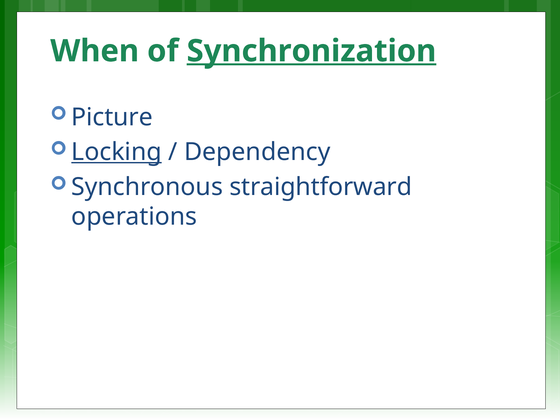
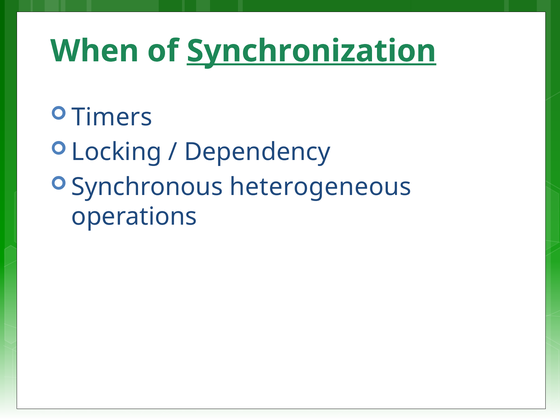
Picture: Picture -> Timers (112, 117)
Locking underline: present -> none (117, 152)
straightforward: straightforward -> heterogeneous (321, 187)
